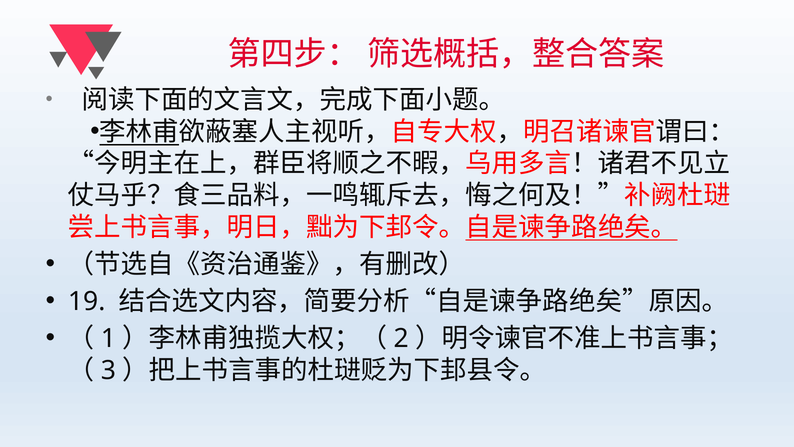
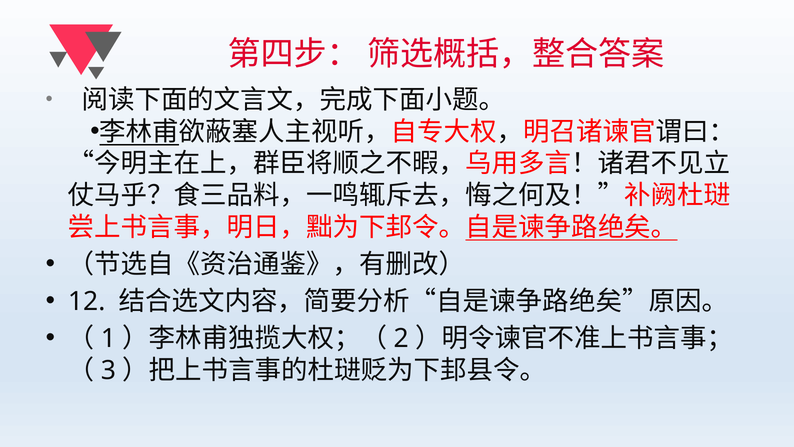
19: 19 -> 12 (87, 301)
